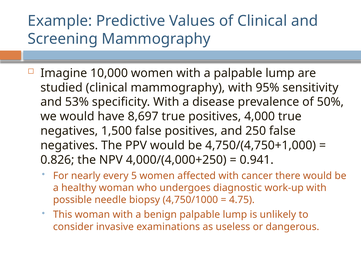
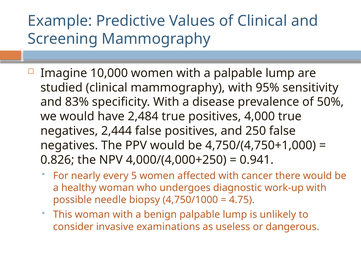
53%: 53% -> 83% (77, 102)
8,697: 8,697 -> 2,484 (143, 116)
1,500: 1,500 -> 2,444 (117, 131)
